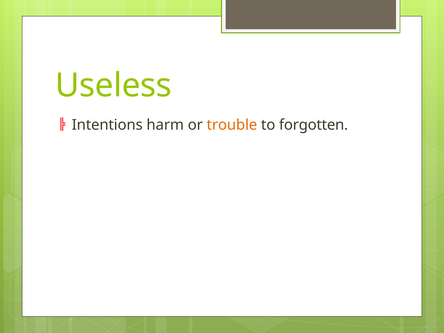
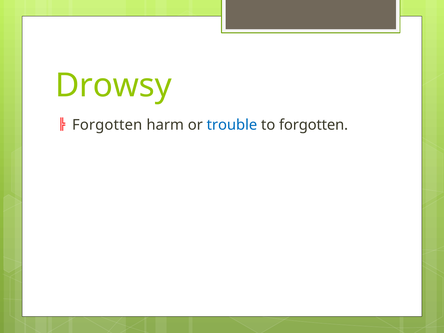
Useless: Useless -> Drowsy (113, 86)
Intentions: Intentions -> Forgotten (107, 125)
trouble colour: orange -> blue (232, 125)
